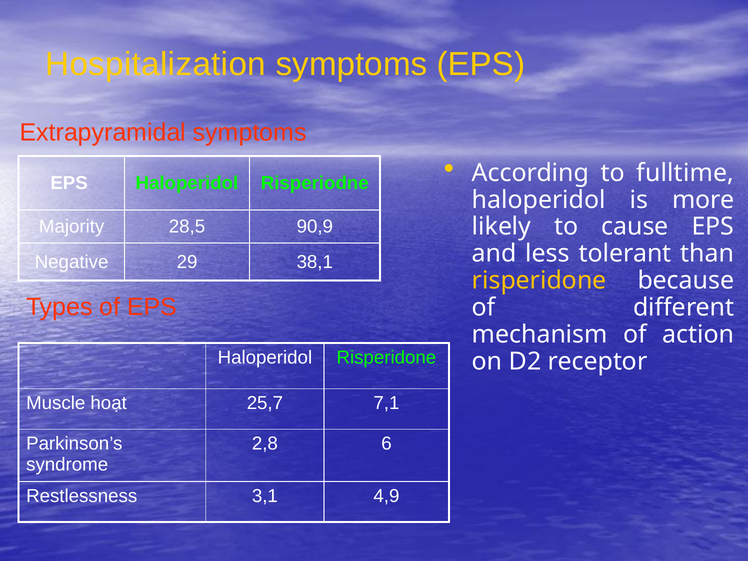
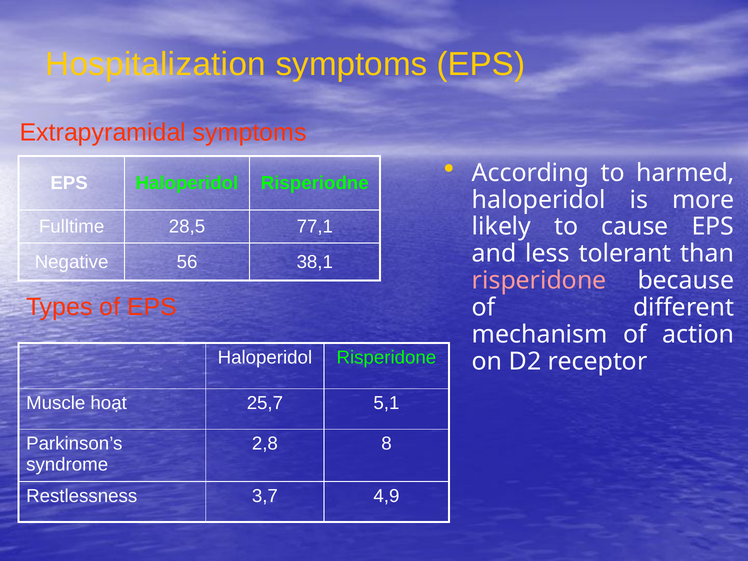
fulltime: fulltime -> harmed (685, 173)
Majority: Majority -> Fulltime (72, 227)
90,9: 90,9 -> 77,1 (315, 227)
29: 29 -> 56 (187, 262)
risperidone colour: yellow -> pink (539, 281)
7,1: 7,1 -> 5,1 (386, 403)
6: 6 -> 8 (386, 444)
3,1: 3,1 -> 3,7 (265, 496)
